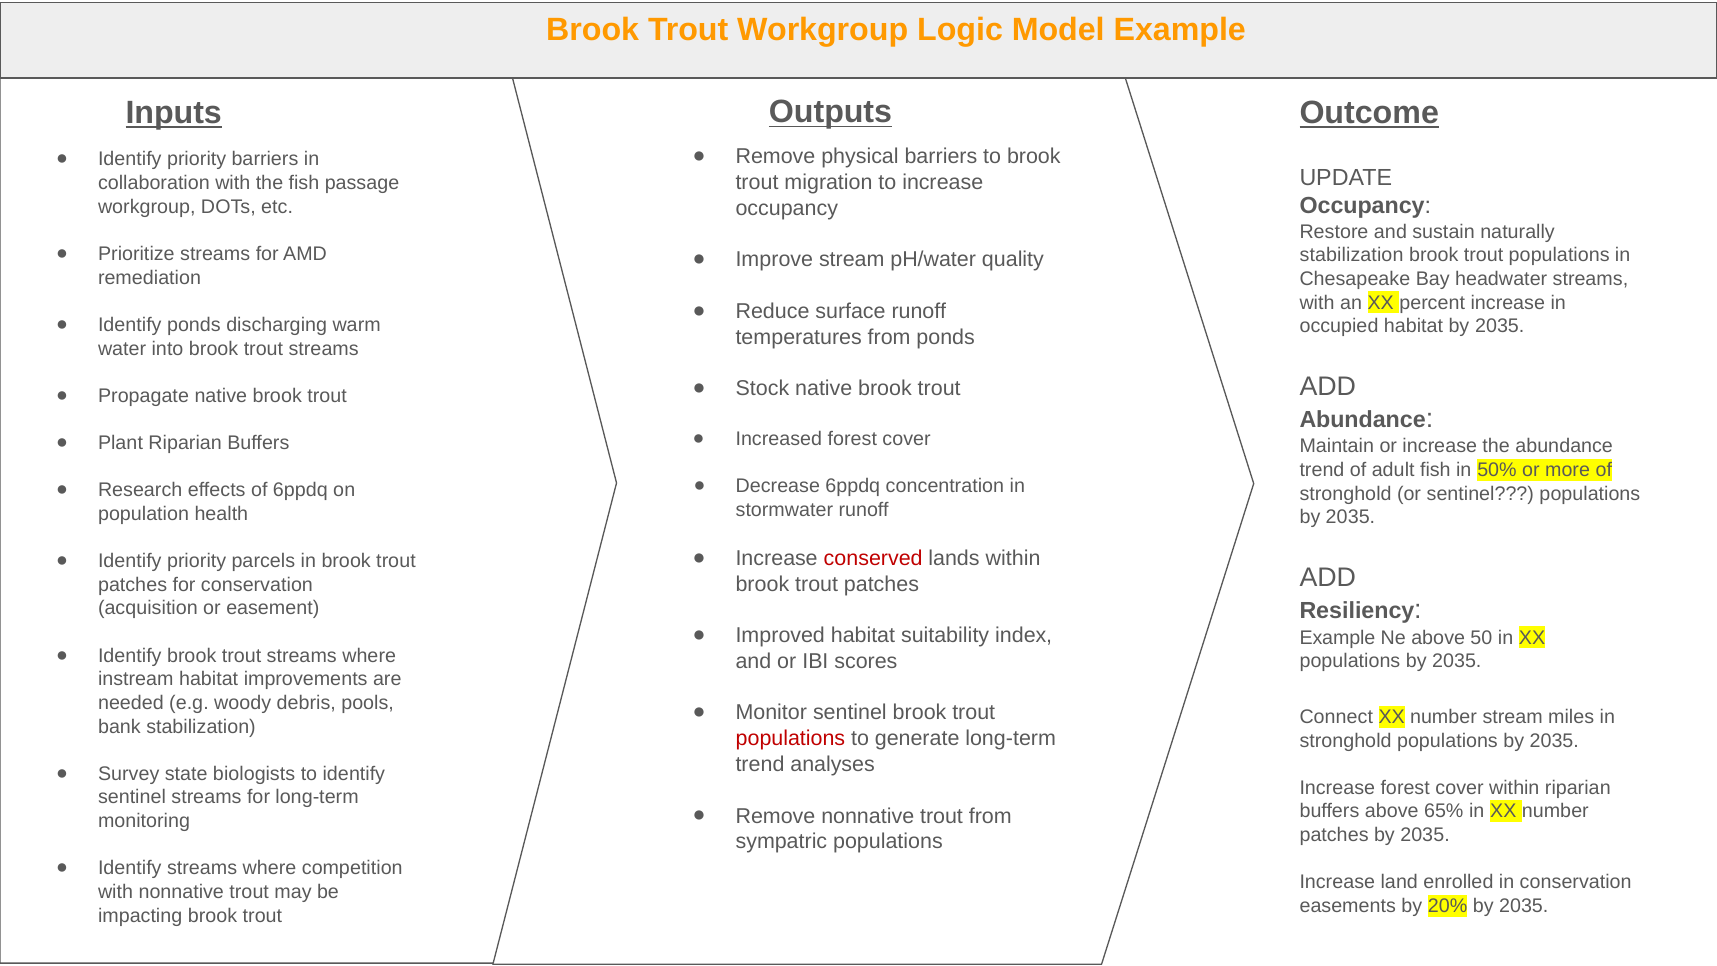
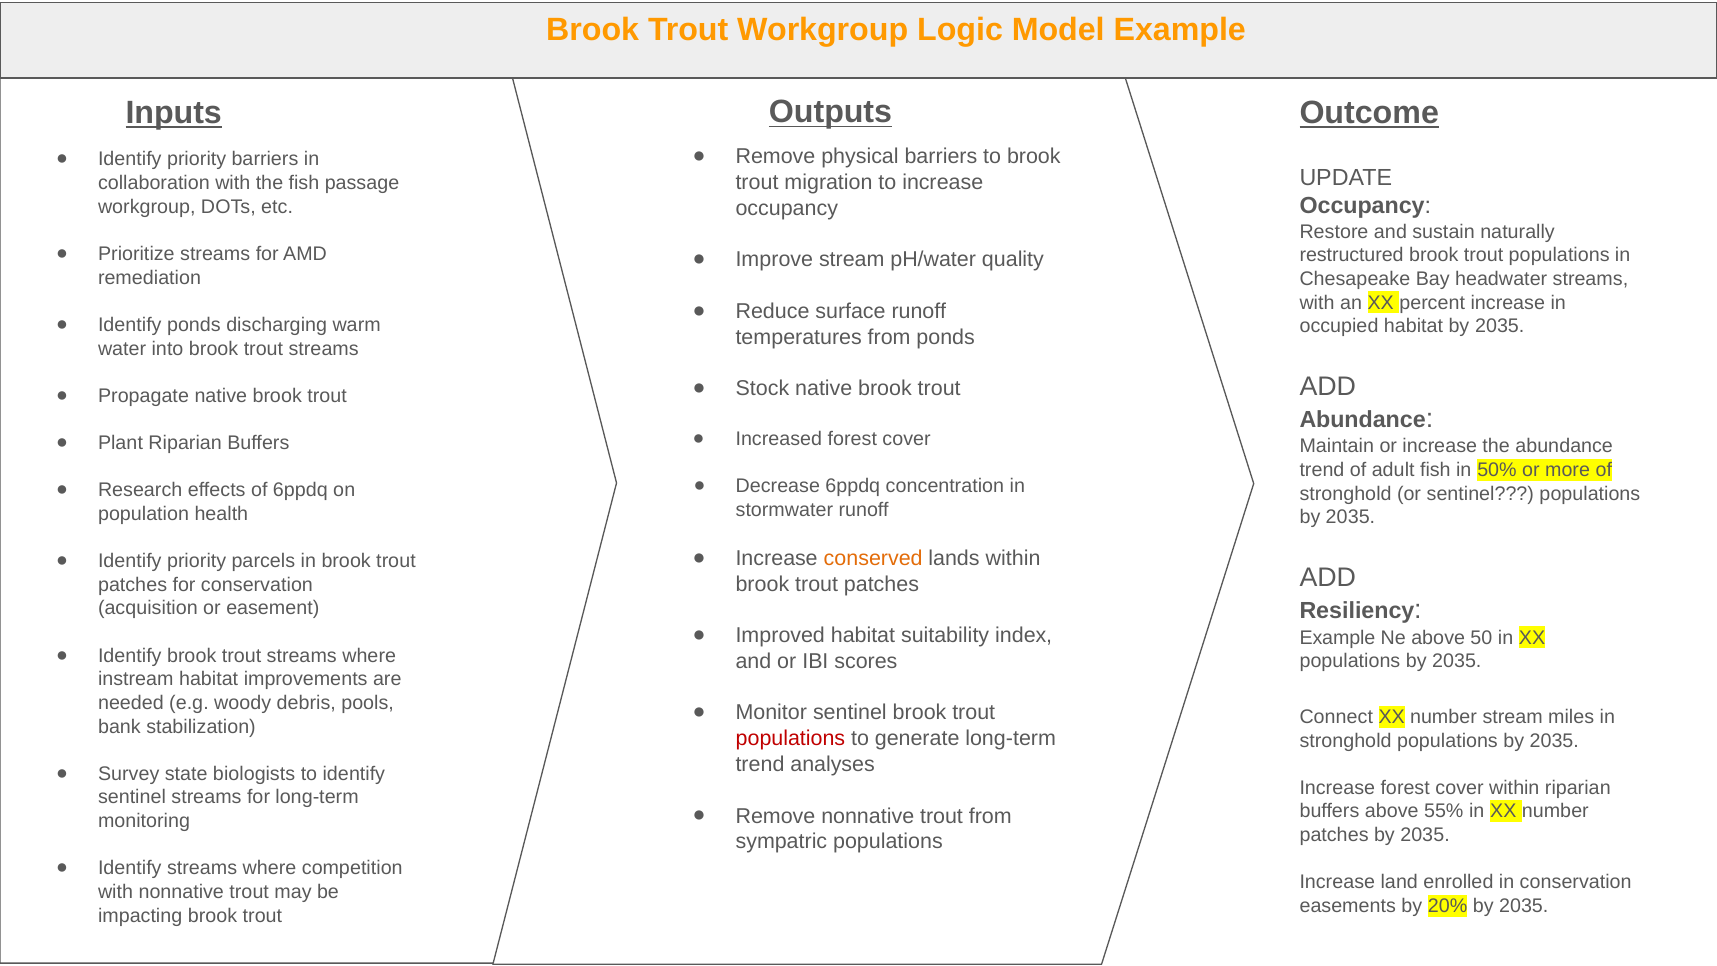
stabilization: stabilization -> restructured (1352, 255)
conserved colour: red -> orange (873, 558)
65%: 65% -> 55% (1444, 811)
